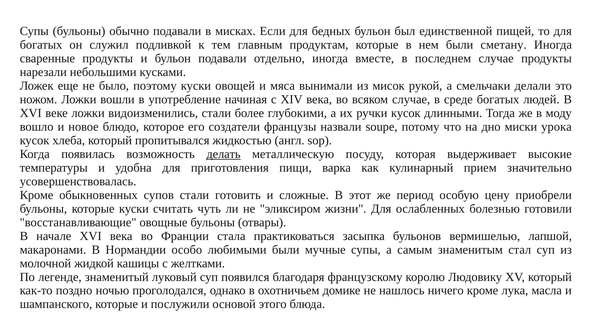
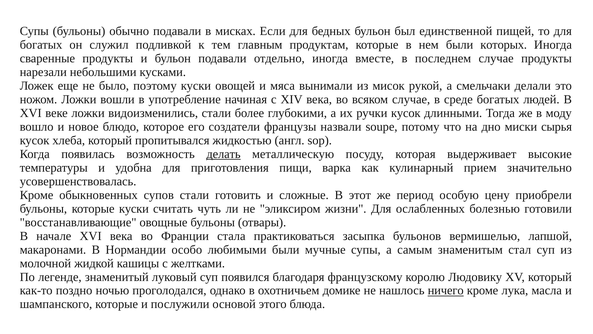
сметану: сметану -> которых (504, 45)
урока: урока -> сырья (557, 127)
ничего underline: none -> present (446, 290)
